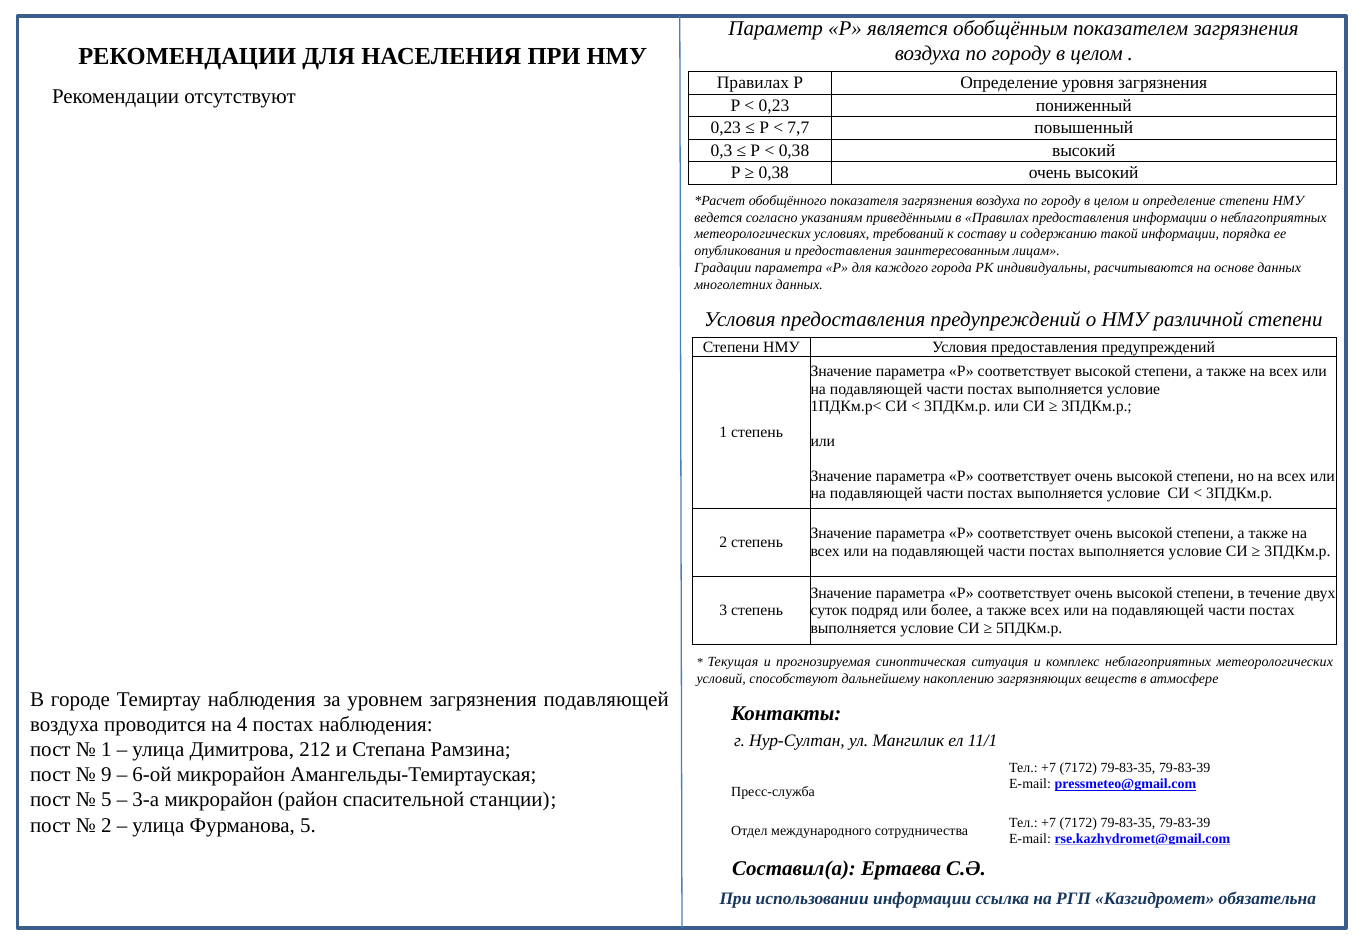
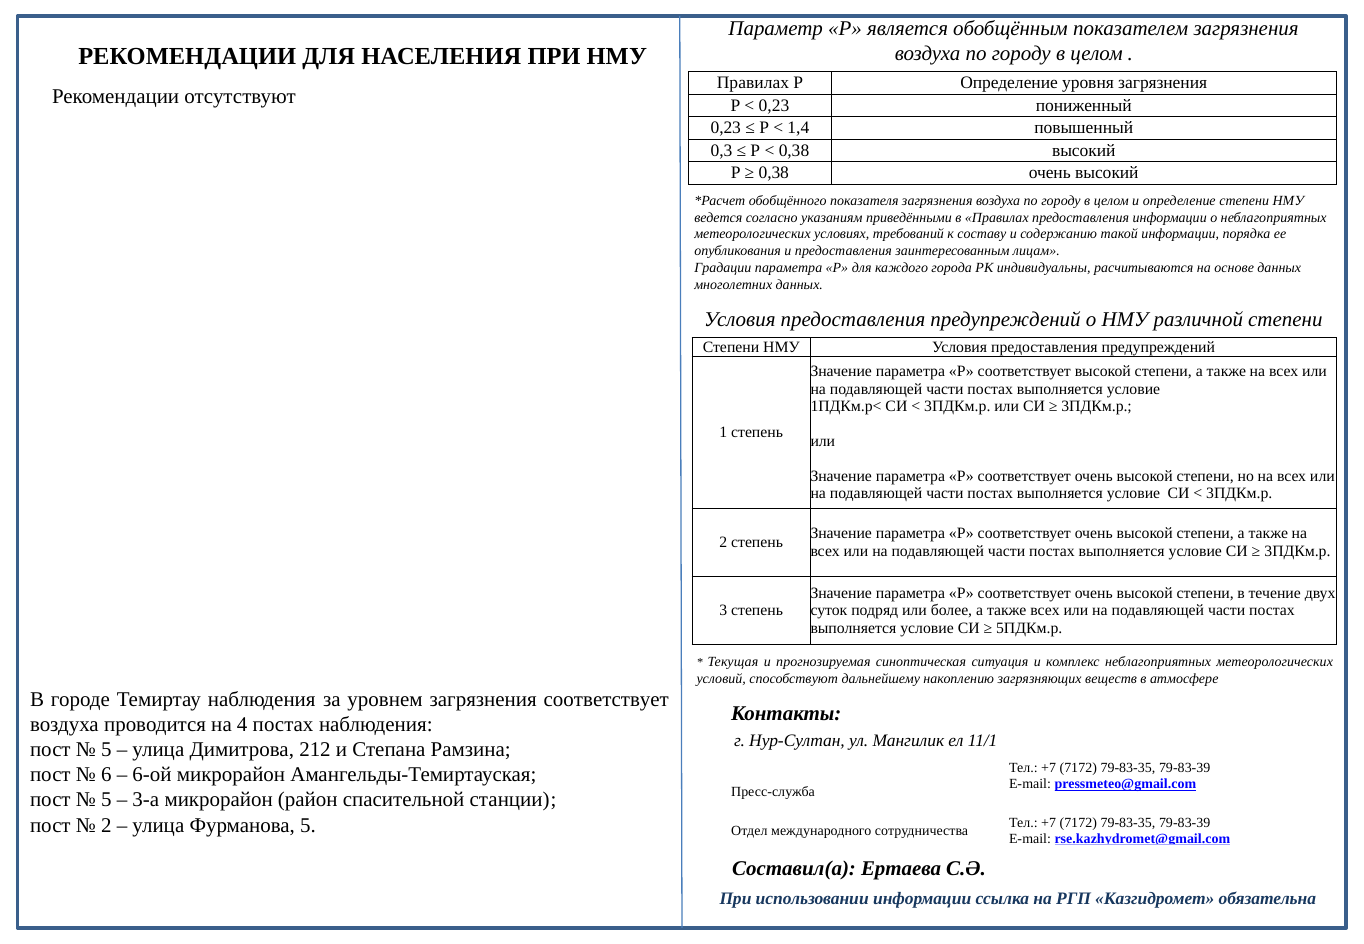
7,7: 7,7 -> 1,4 (798, 128)
загрязнения подавляющей: подавляющей -> соответствует (606, 700)
1: 1 -> 5 (106, 750)
9: 9 -> 6 (106, 775)
